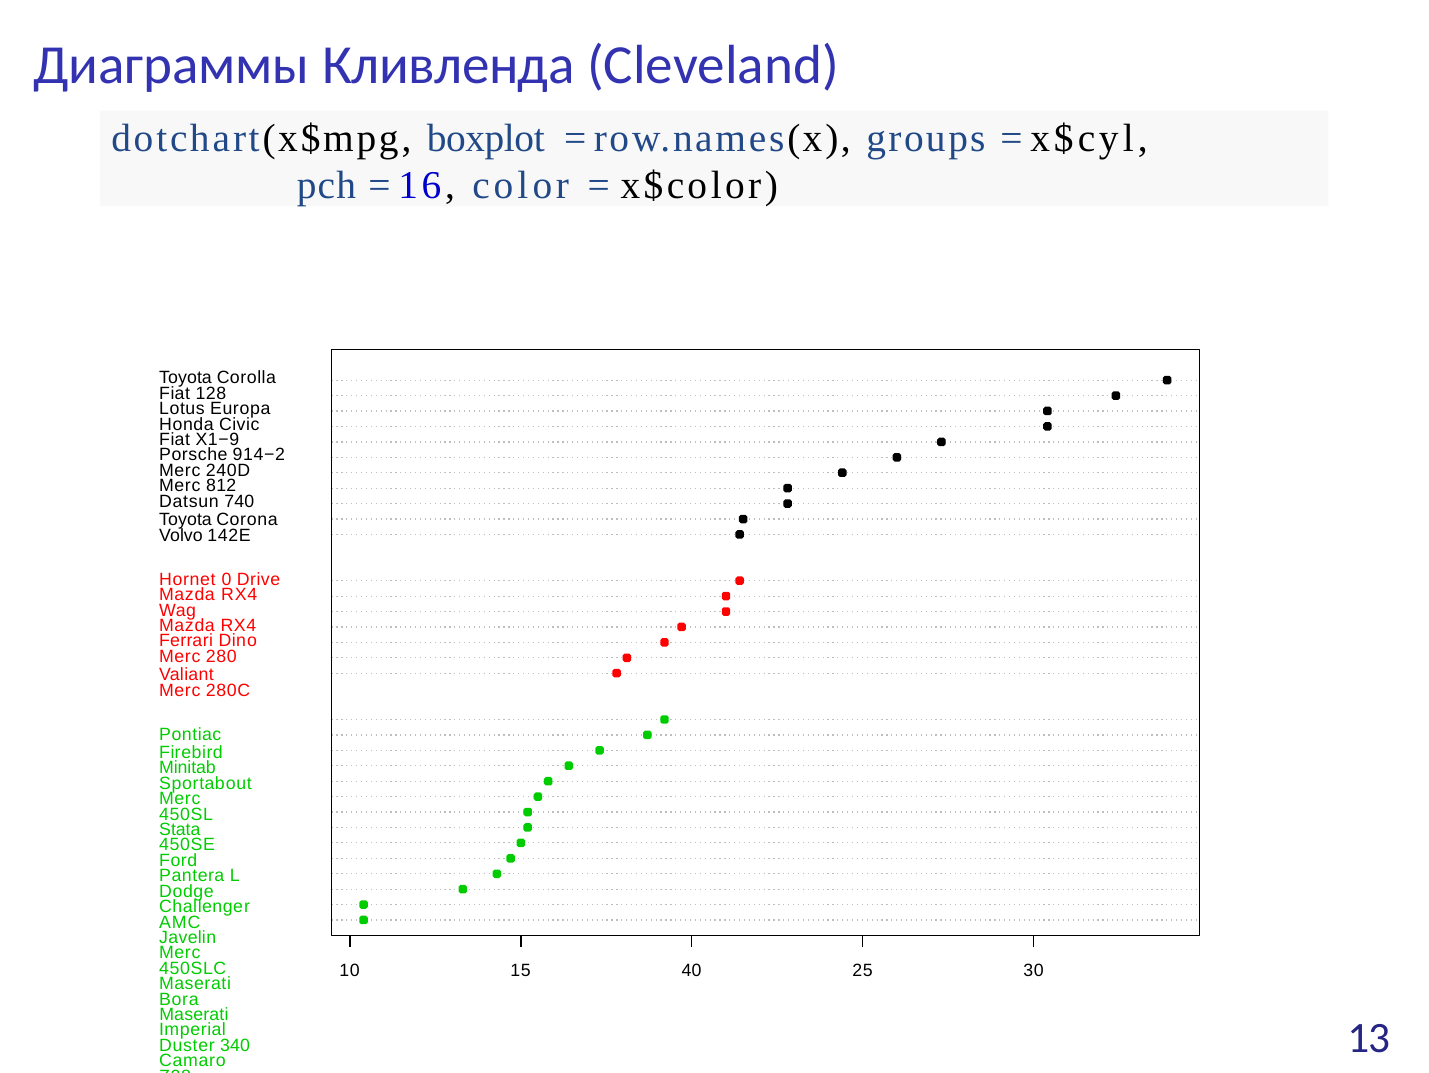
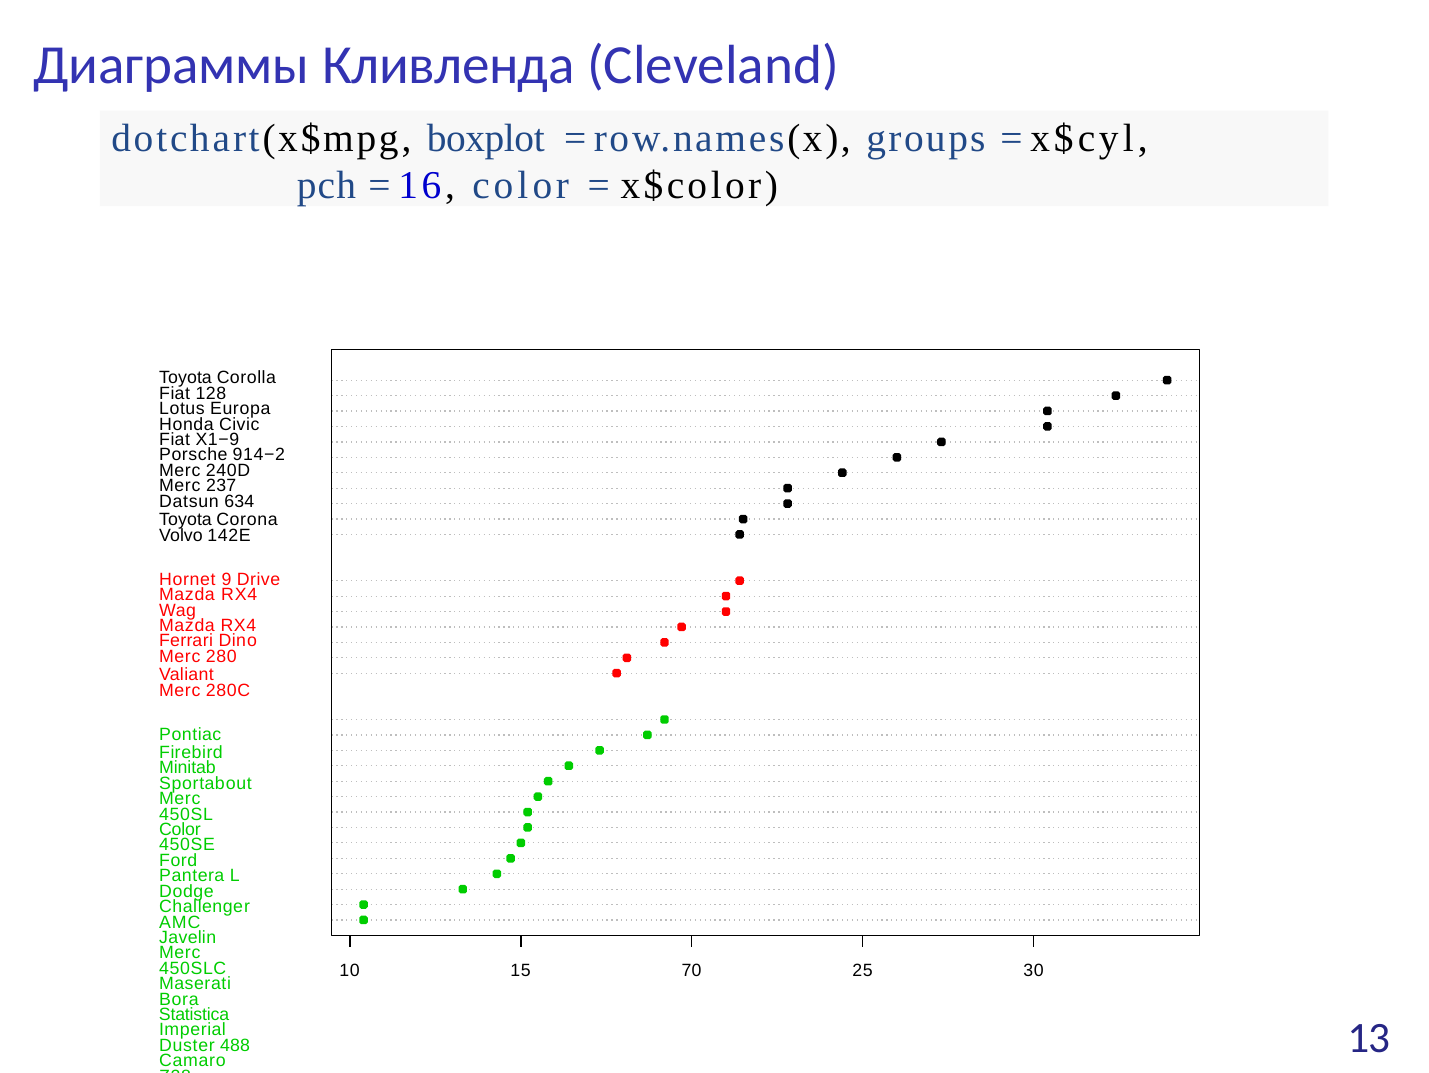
812: 812 -> 237 (221, 486)
740: 740 -> 634 (239, 501)
0: 0 -> 9 (227, 579)
Stata: Stata -> Color (180, 829)
40: 40 -> 70 (692, 970)
Maserati: Maserati -> Statistica (194, 1014)
340: 340 -> 488 (235, 1045)
